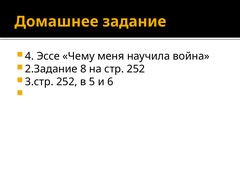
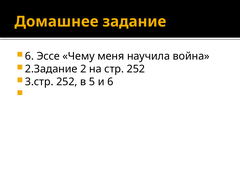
4: 4 -> 6 (29, 56)
8: 8 -> 2 (83, 69)
